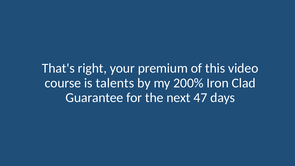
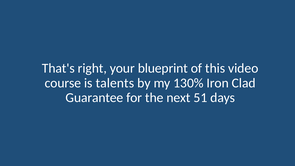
premium: premium -> blueprint (163, 68)
200%: 200% -> 130% (188, 83)
47: 47 -> 51 (200, 98)
